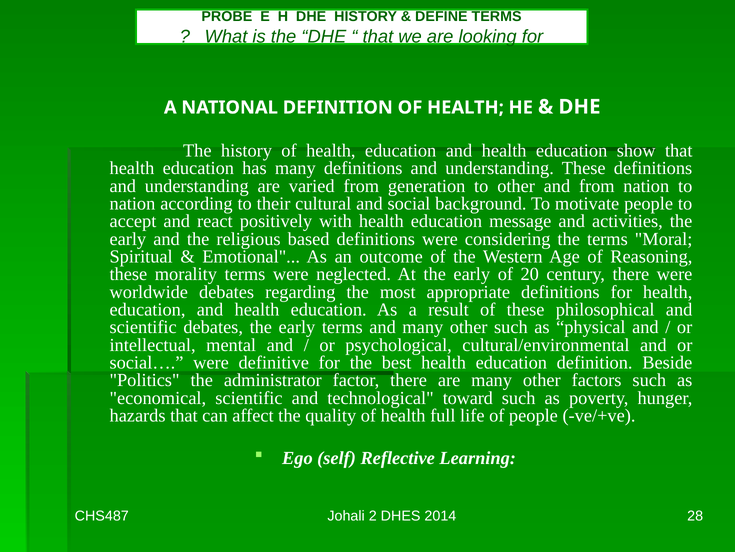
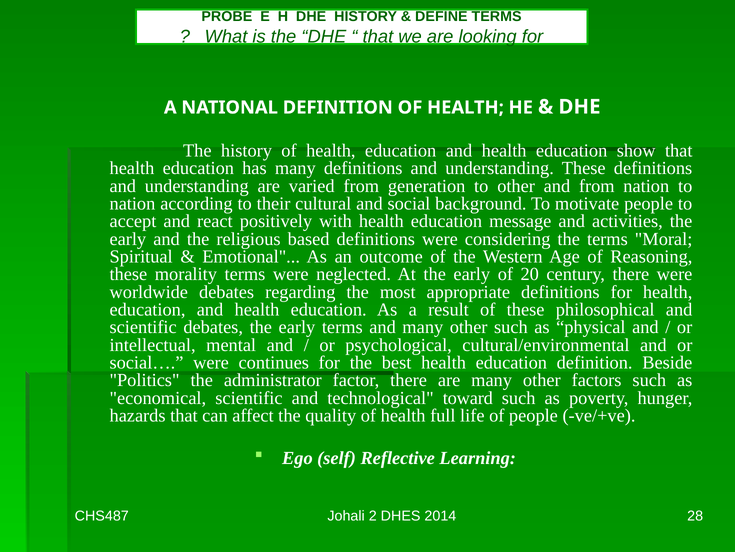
definitive: definitive -> continues (274, 362)
